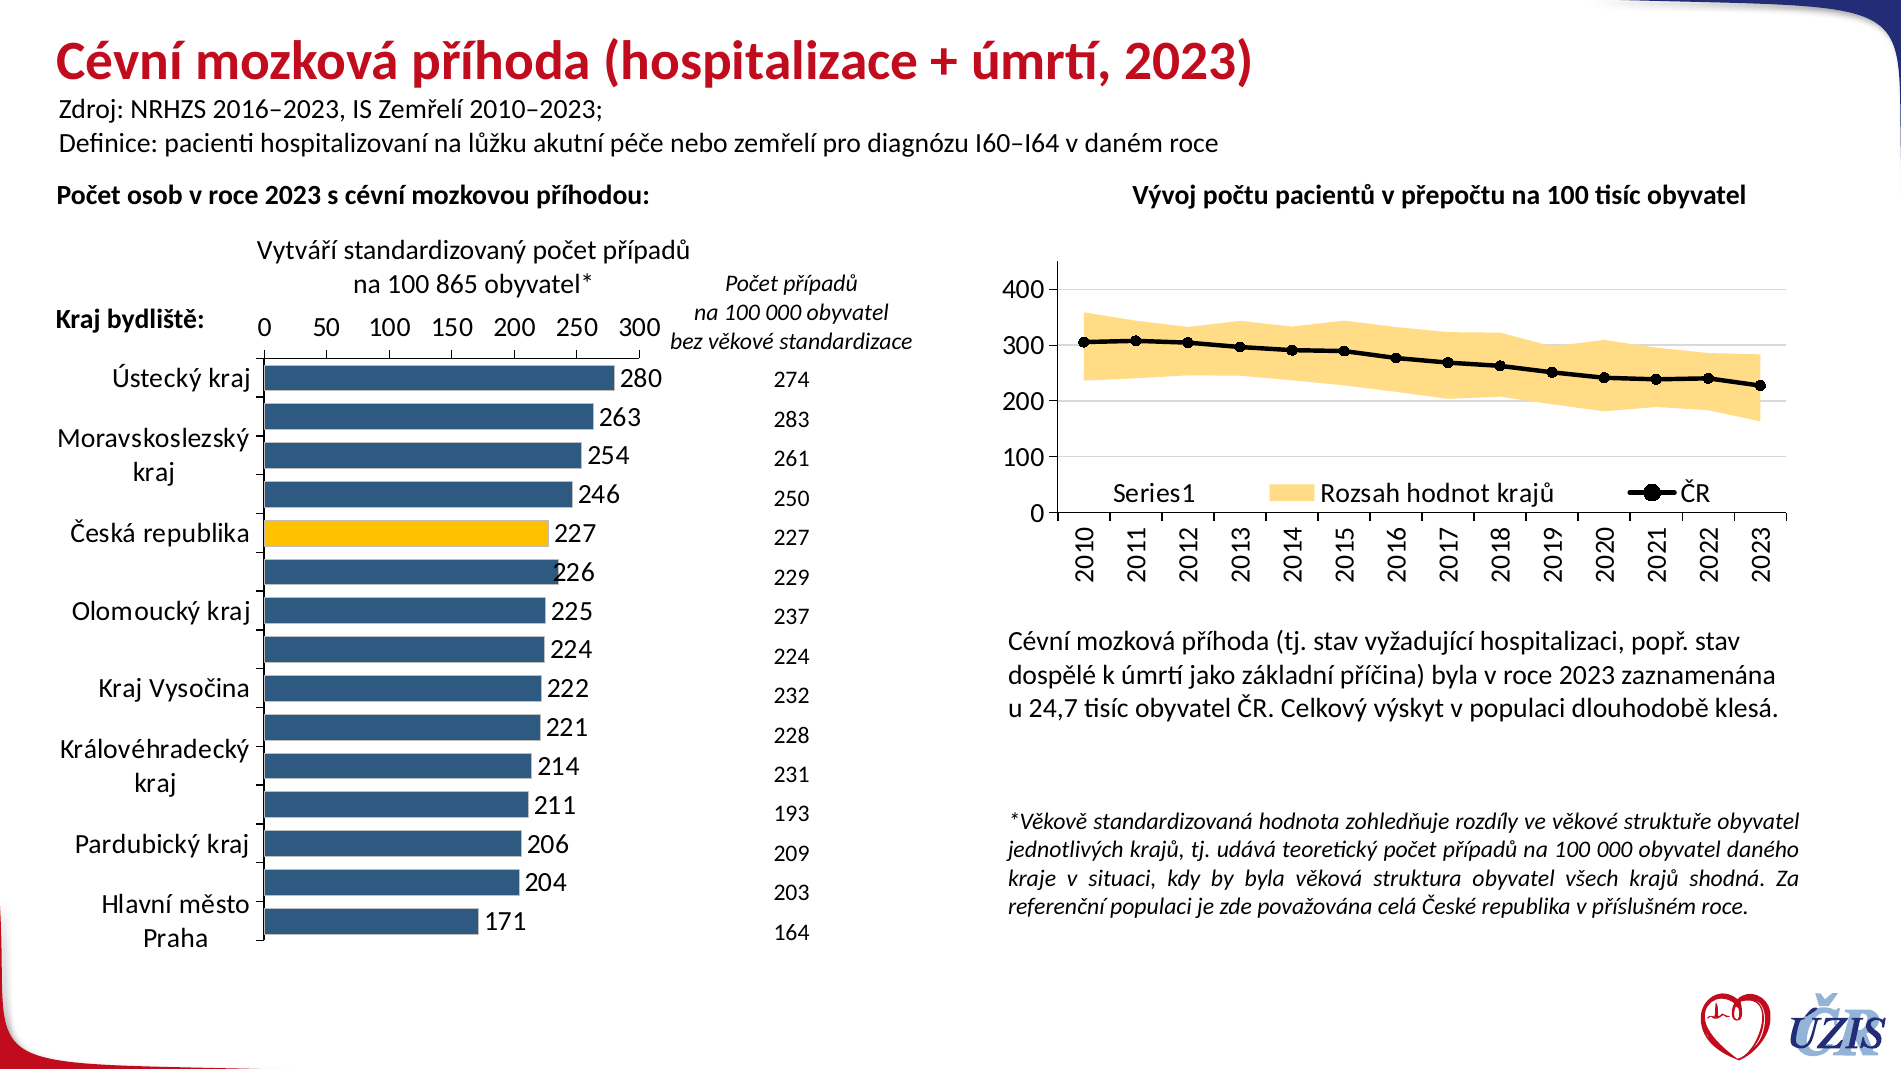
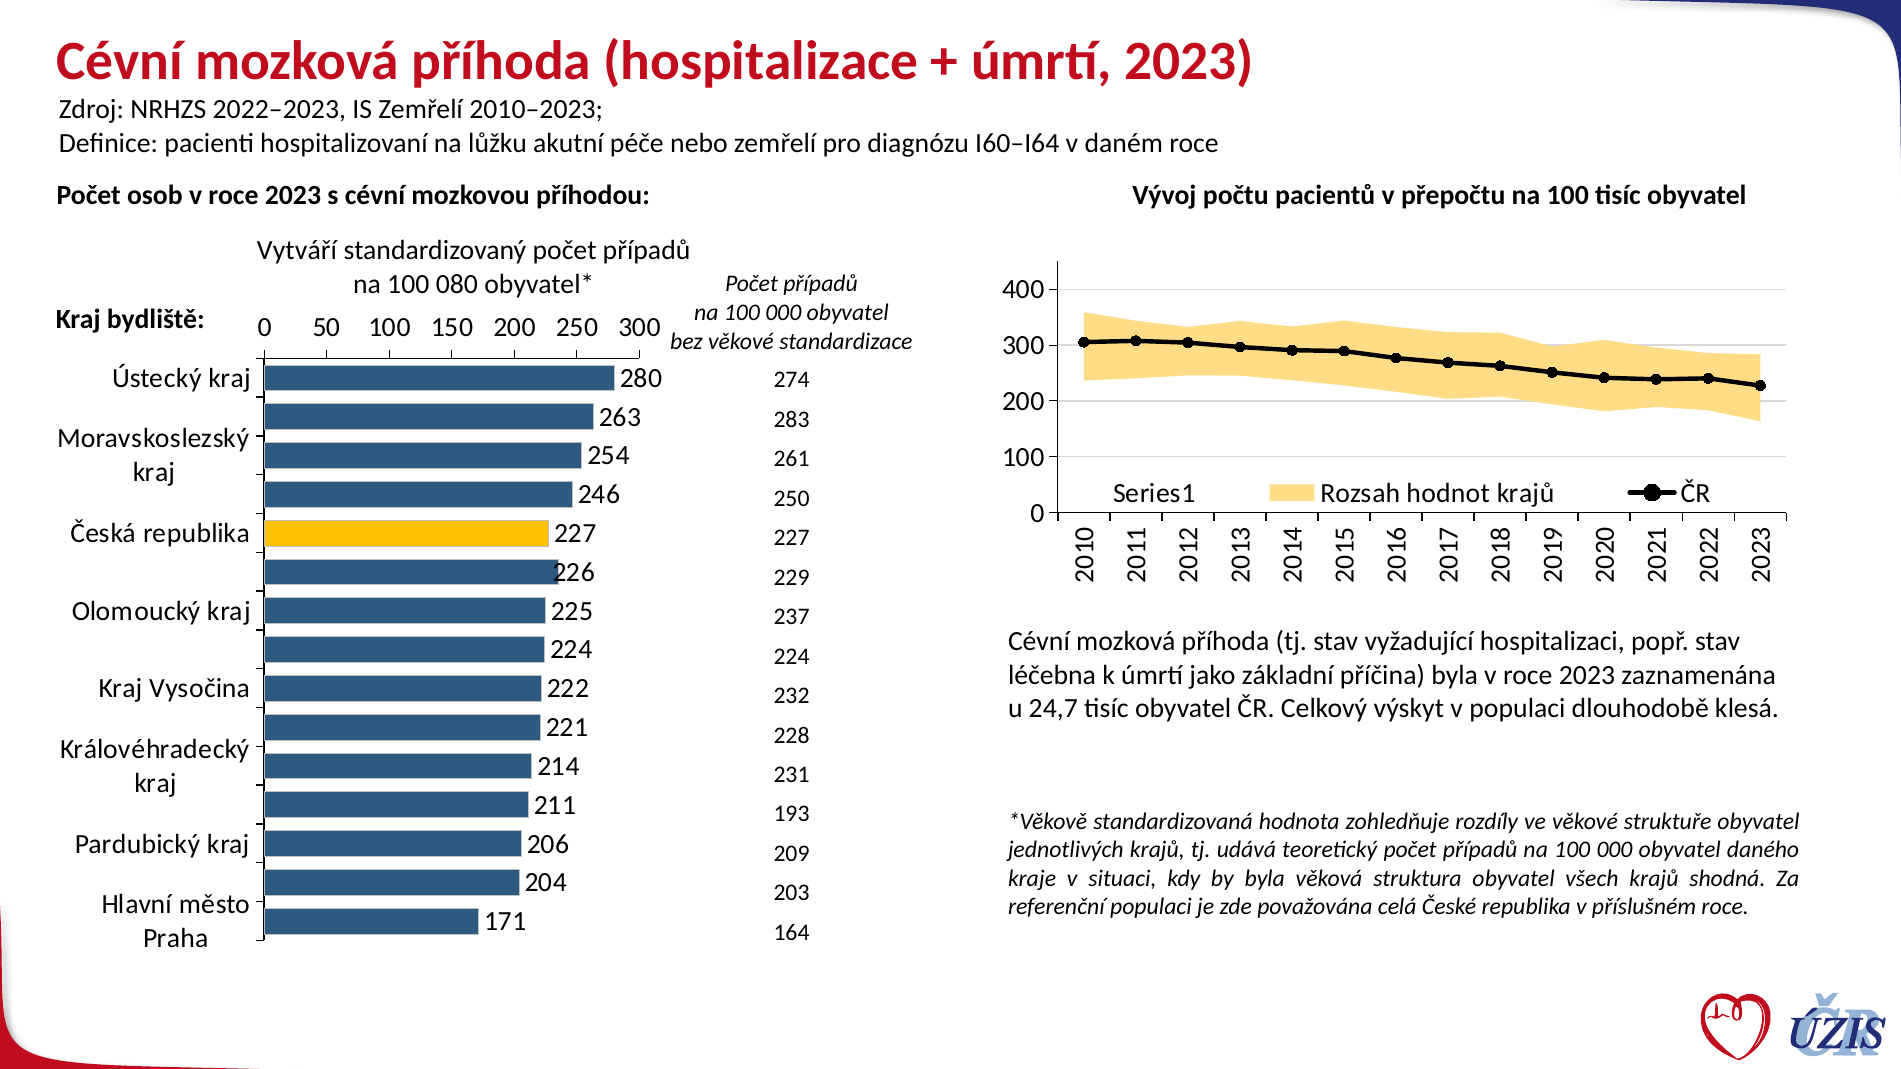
2016–2023: 2016–2023 -> 2022–2023 (279, 110)
865: 865 -> 080 (457, 284)
dospělé: dospělé -> léčebna (1052, 675)
